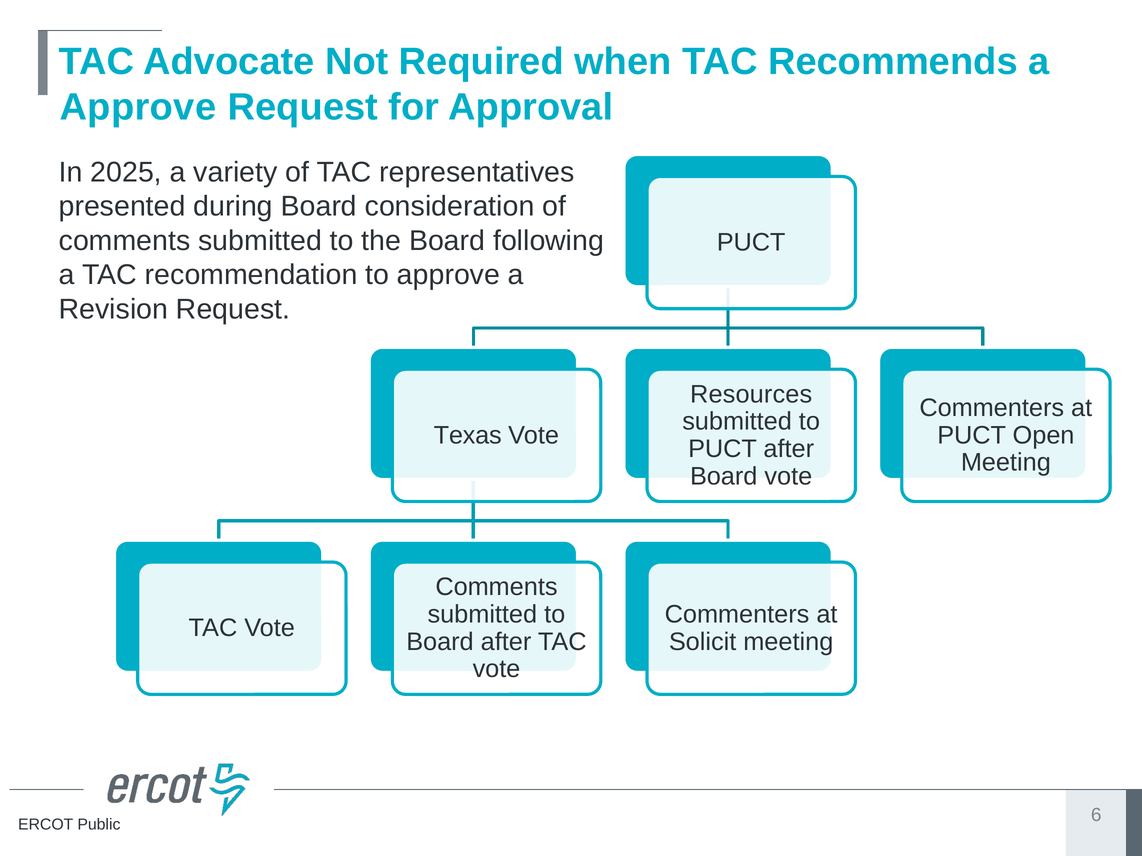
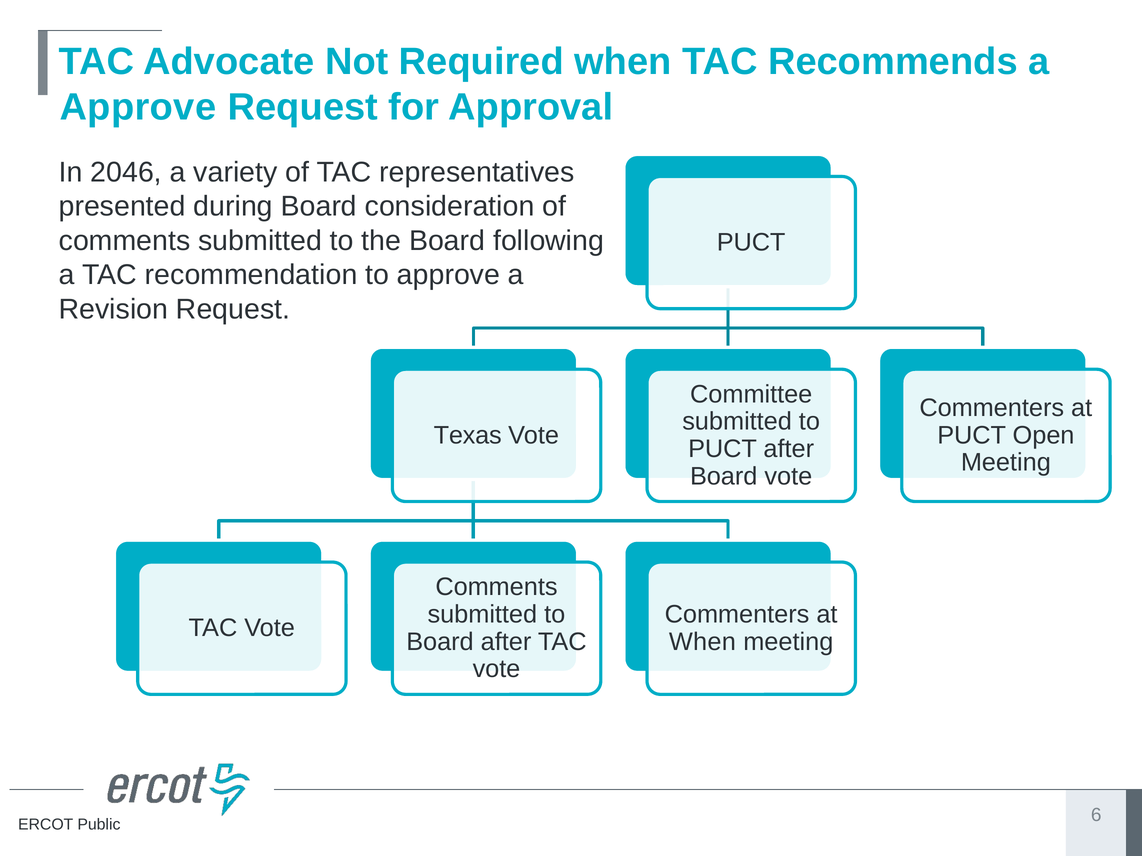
2025: 2025 -> 2046 (126, 172)
Resources: Resources -> Committee (751, 394)
Solicit: Solicit -> When (702, 642)
